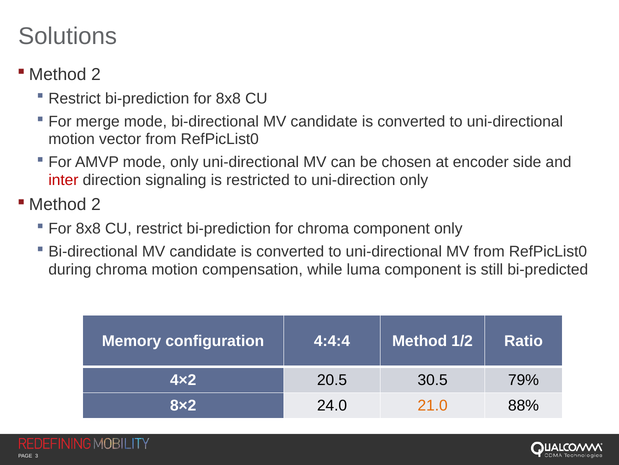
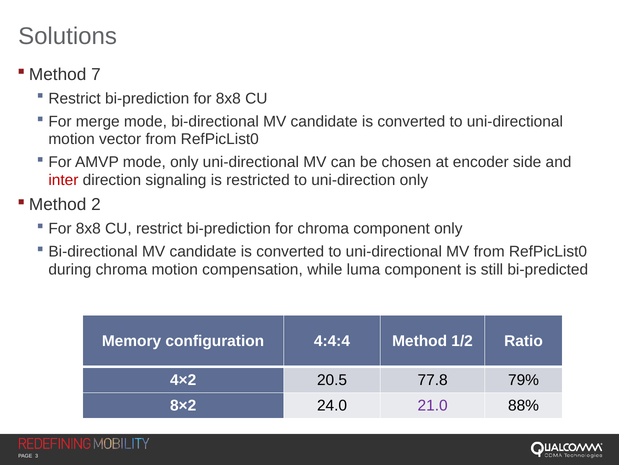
2: 2 -> 7 (96, 74)
30.5: 30.5 -> 77.8 (433, 379)
21.0 colour: orange -> purple (433, 405)
